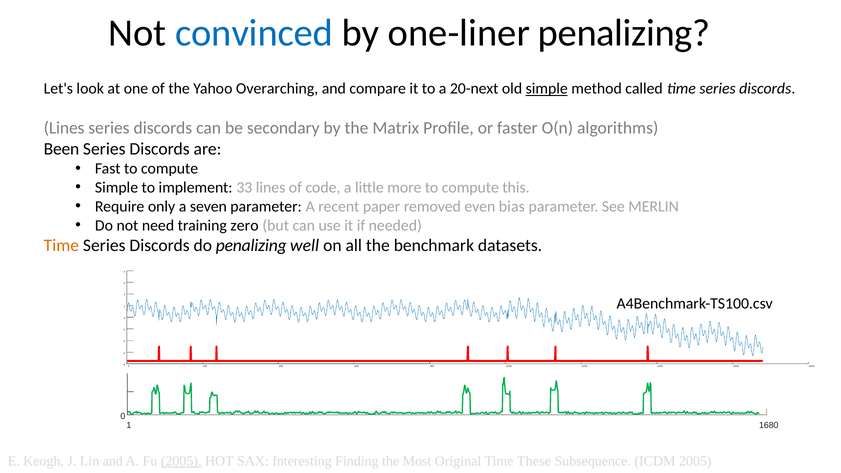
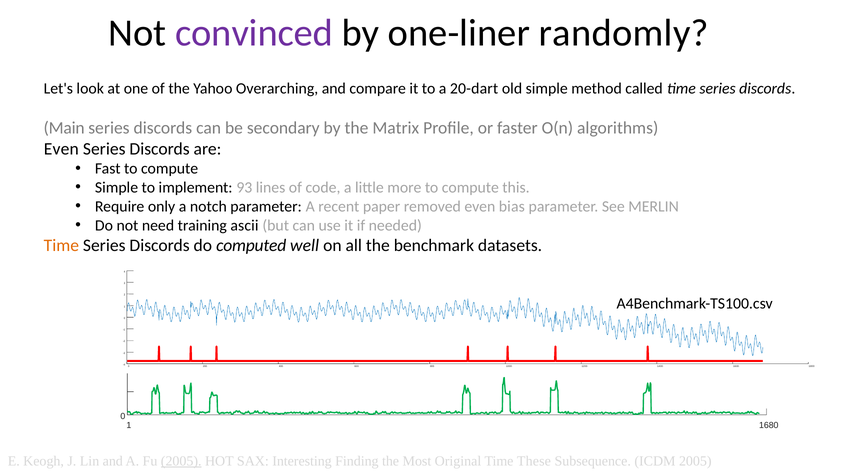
convinced colour: blue -> purple (254, 33)
one-liner penalizing: penalizing -> randomly (624, 33)
20-next: 20-next -> 20-dart (474, 89)
simple underline: present -> none (547, 89)
Lines: Lines -> Main (64, 128)
Been: Been -> Even (61, 149)
33: 33 -> 93 (244, 188)
seven: seven -> notch (208, 207)
zero: zero -> ascii (245, 225)
do penalizing: penalizing -> computed (251, 246)
